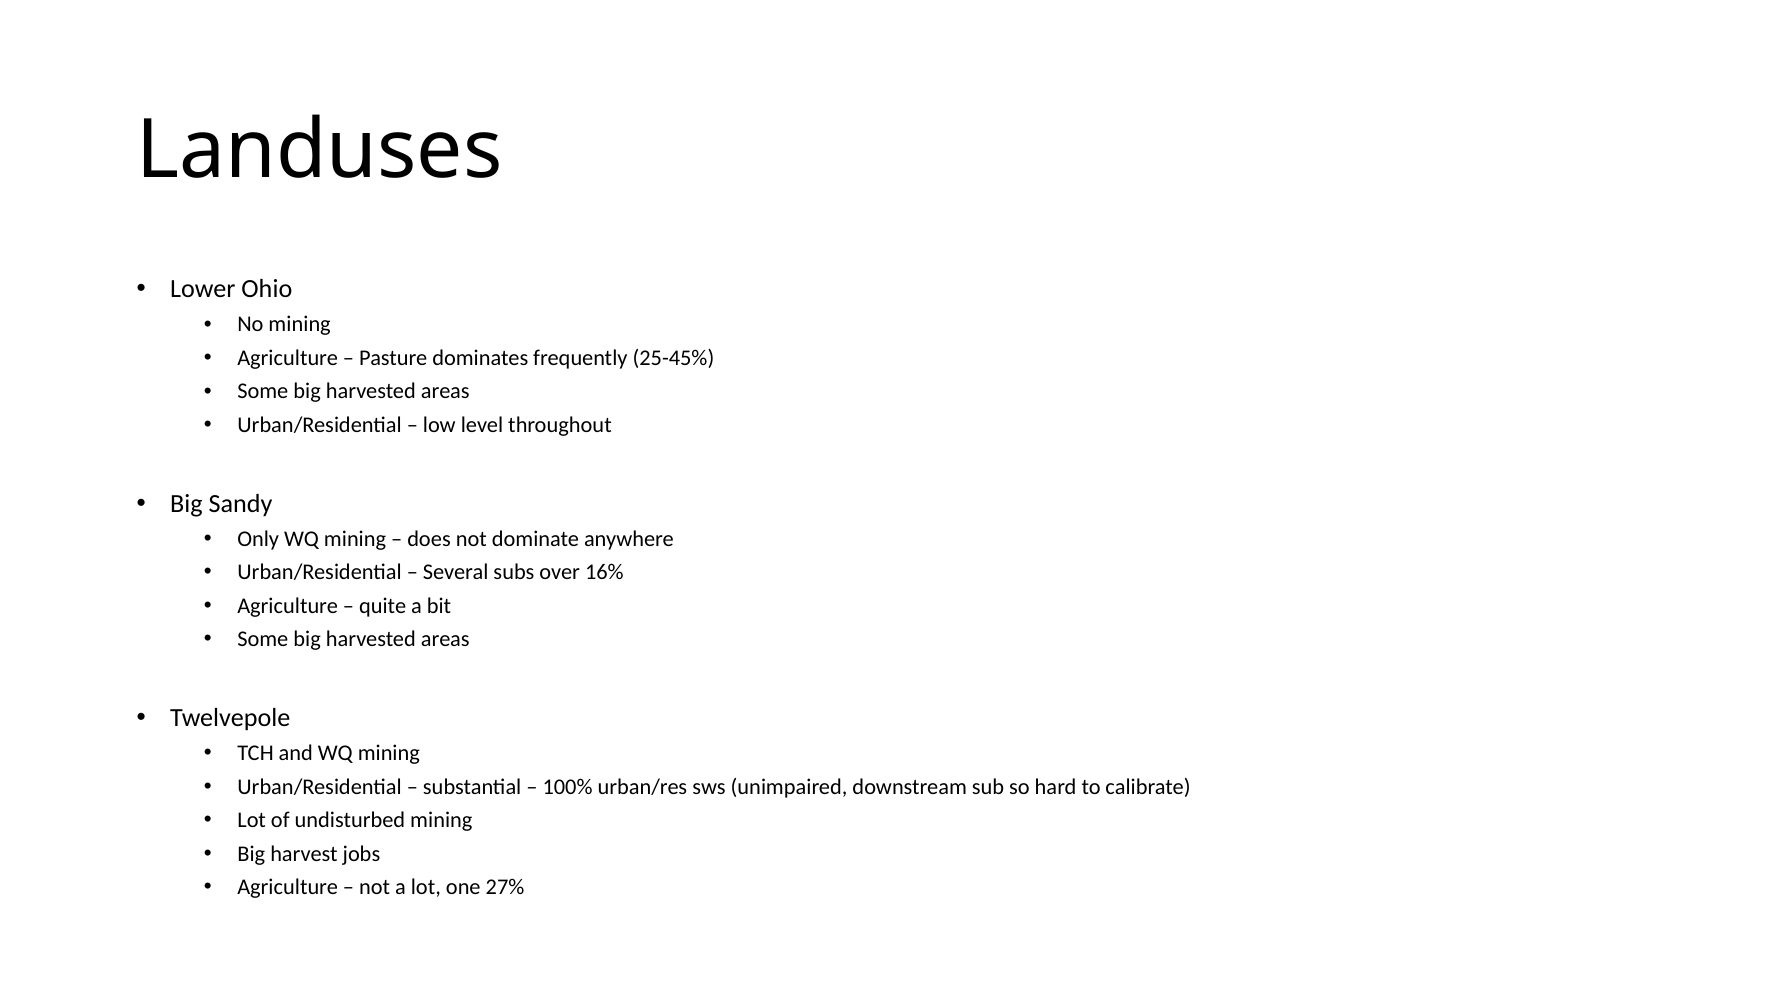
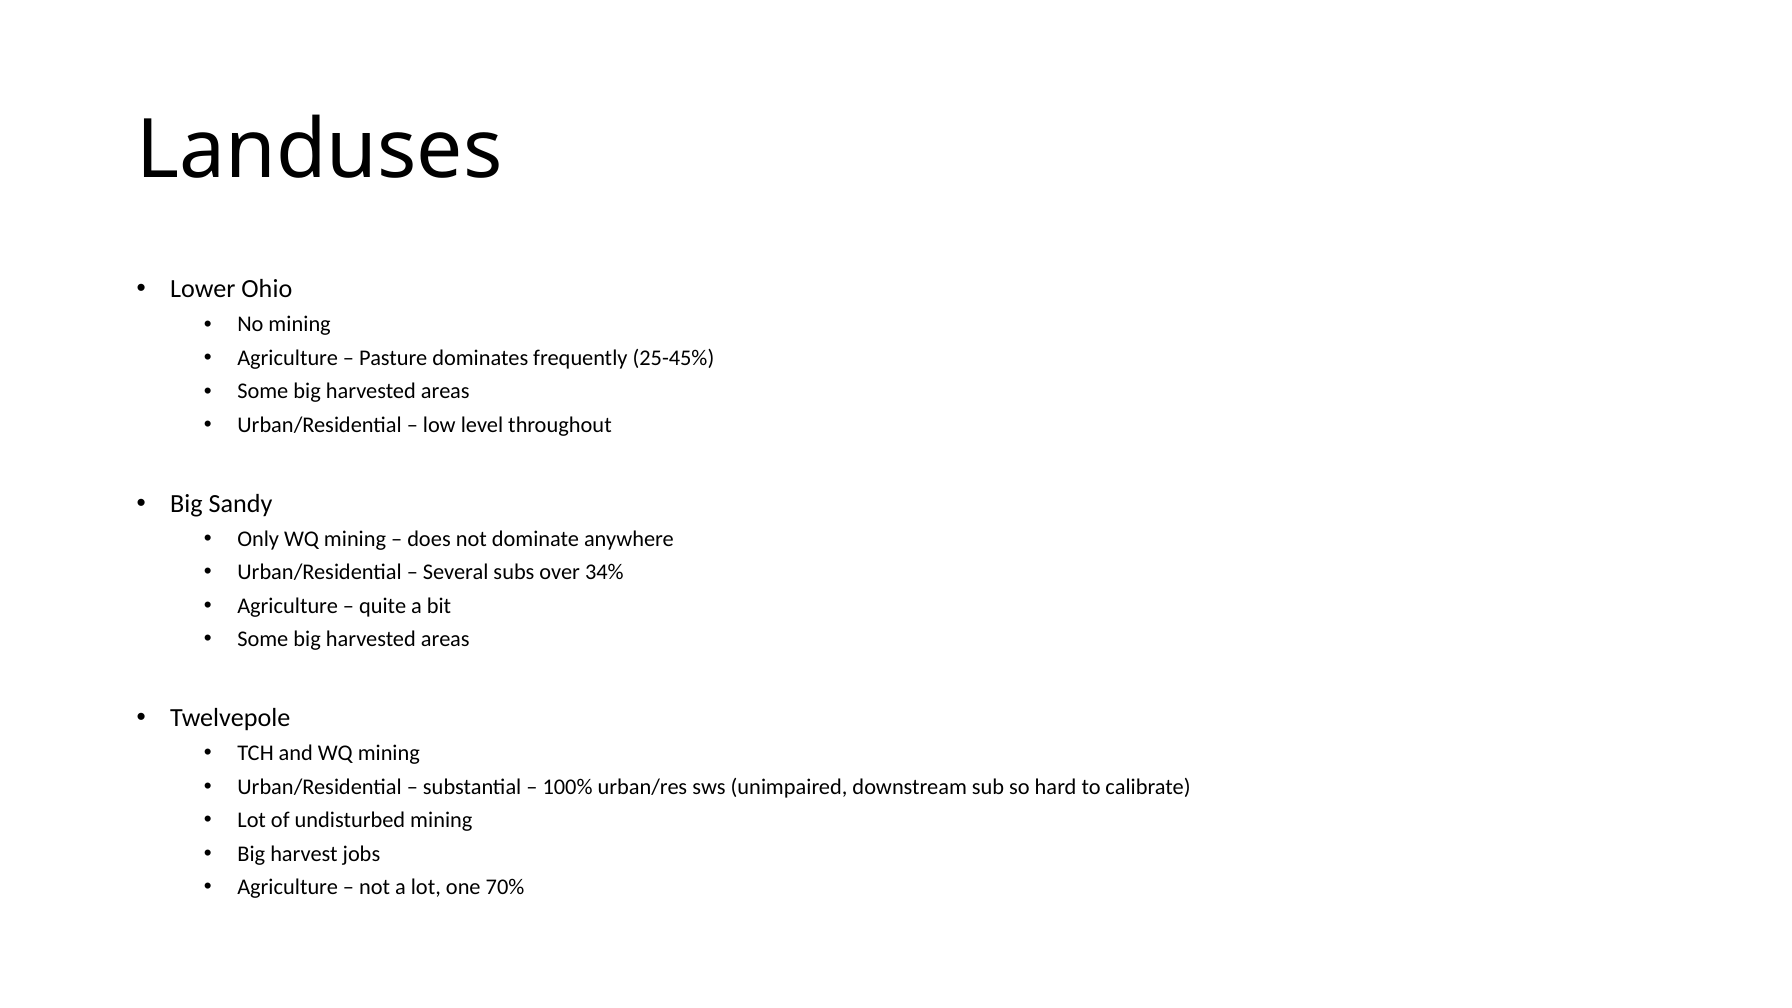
16%: 16% -> 34% (604, 572)
27%: 27% -> 70% (505, 887)
